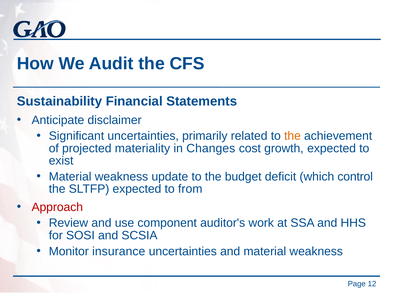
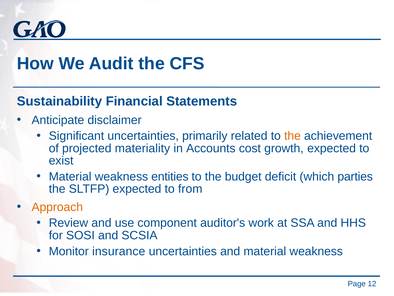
Changes: Changes -> Accounts (211, 148)
update: update -> entities (170, 176)
control: control -> parties (355, 176)
Approach colour: red -> orange (57, 207)
